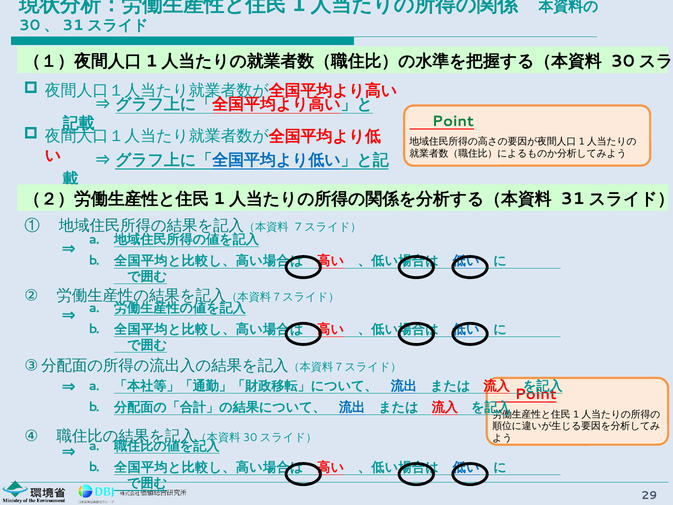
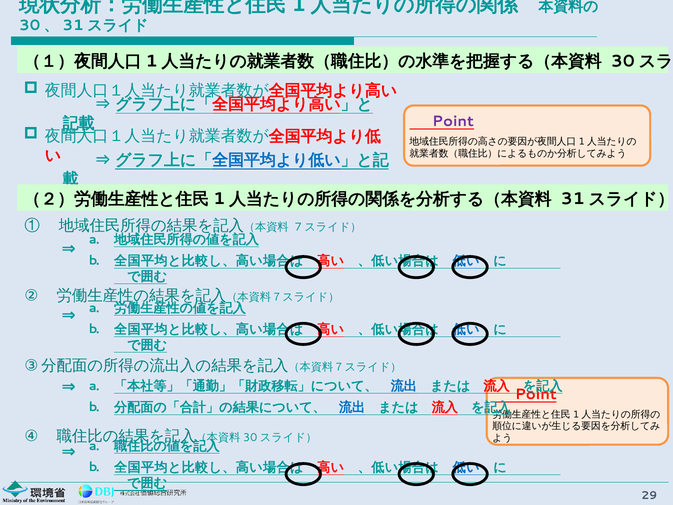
Point colour: green -> purple (453, 121)
